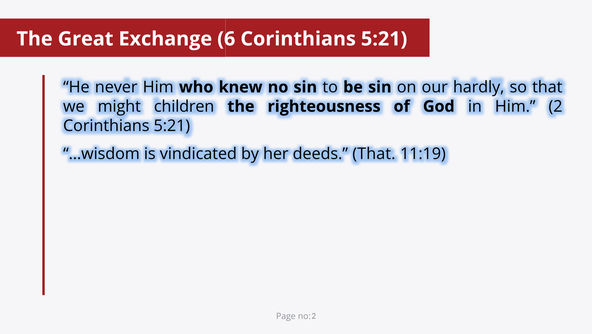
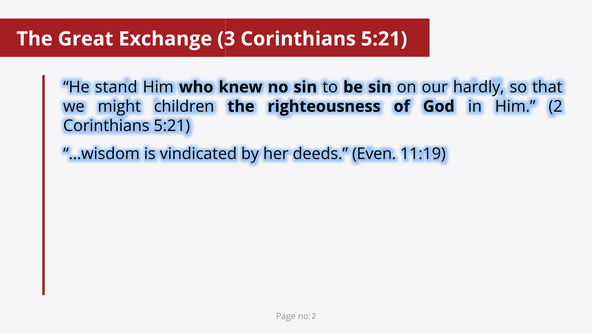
6: 6 -> 3 (226, 39)
never: never -> stand (116, 87)
deeds That: That -> Even (374, 154)
